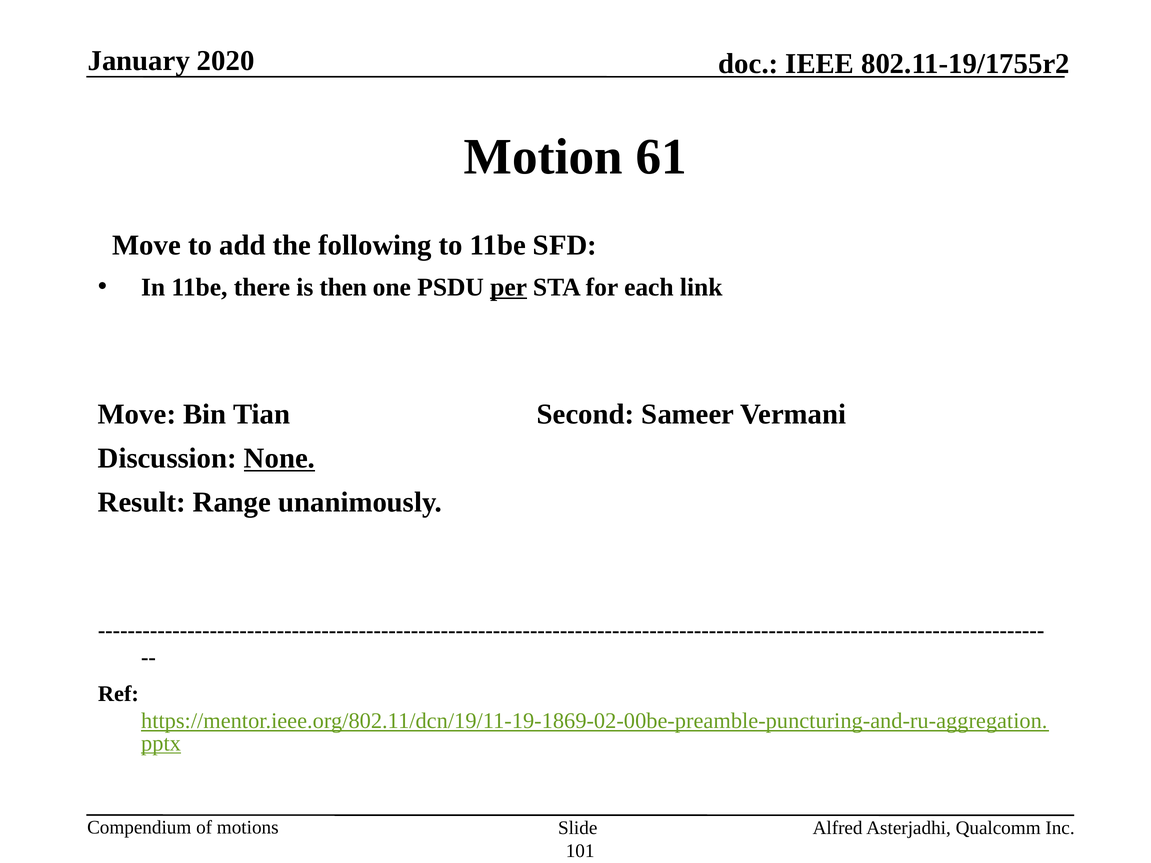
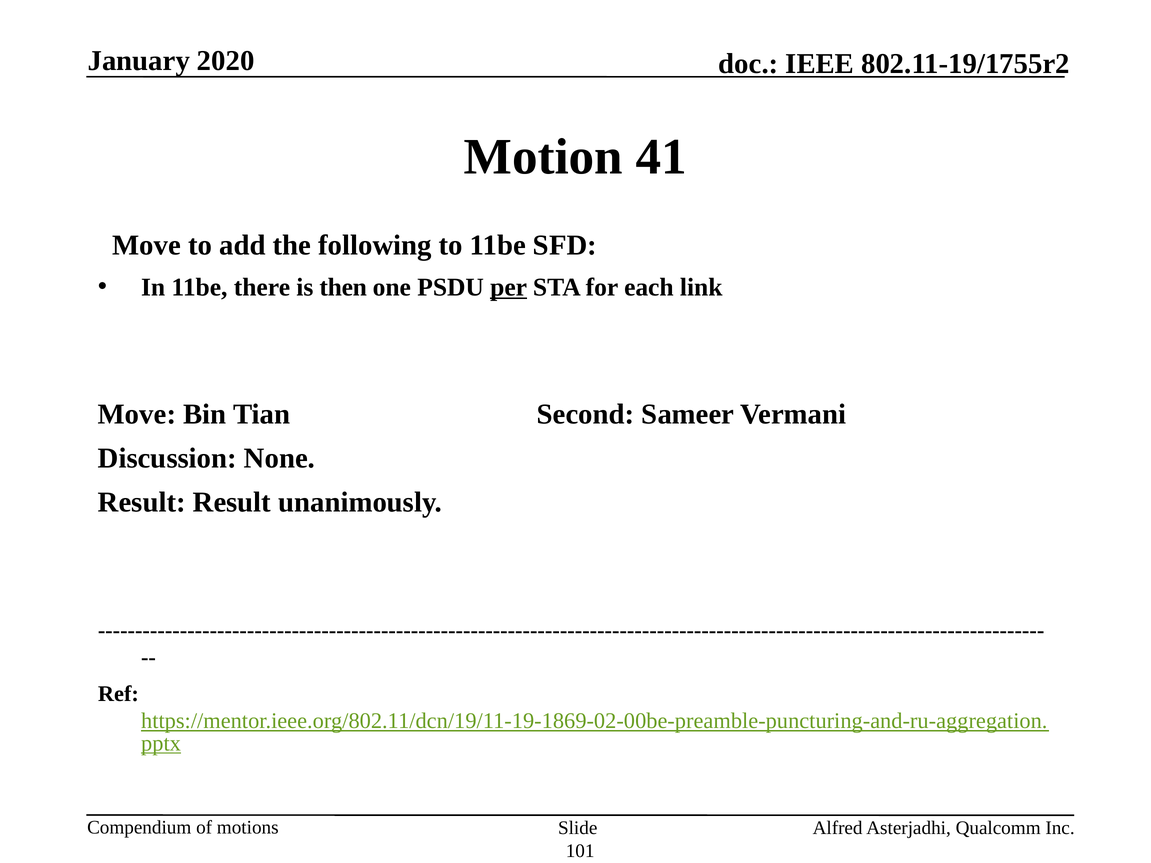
61: 61 -> 41 (661, 157)
None underline: present -> none (279, 458)
Result Range: Range -> Result (232, 503)
